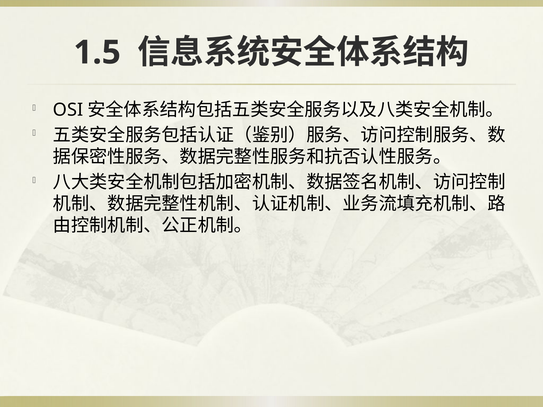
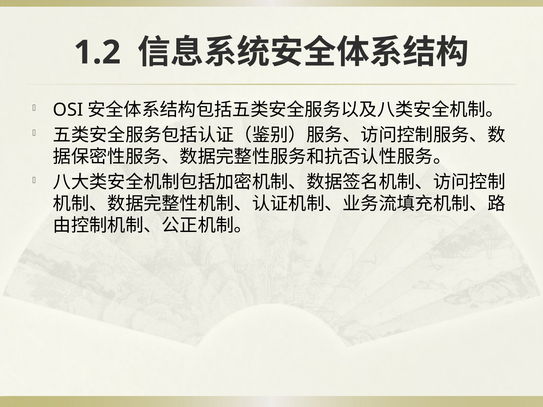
1.5: 1.5 -> 1.2 (97, 53)
